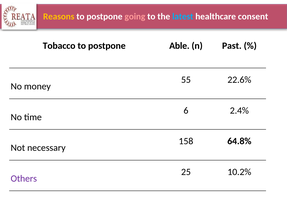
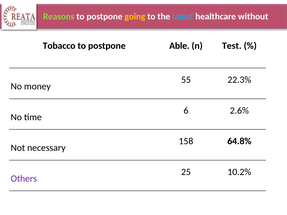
Reasons colour: yellow -> light green (59, 17)
going colour: pink -> yellow (135, 17)
consent: consent -> without (253, 17)
Past: Past -> Test (232, 46)
22.6%: 22.6% -> 22.3% (239, 80)
2.4%: 2.4% -> 2.6% (239, 111)
